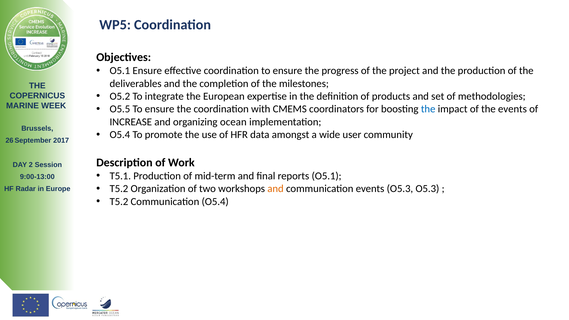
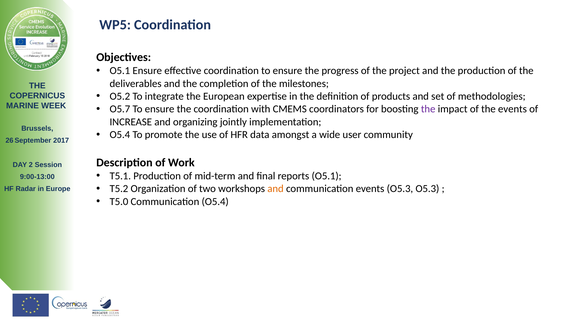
O5.5: O5.5 -> O5.7 (120, 109)
the colour: blue -> purple (428, 109)
ocean: ocean -> jointly (233, 122)
T5.2: T5.2 -> T5.0 (119, 202)
